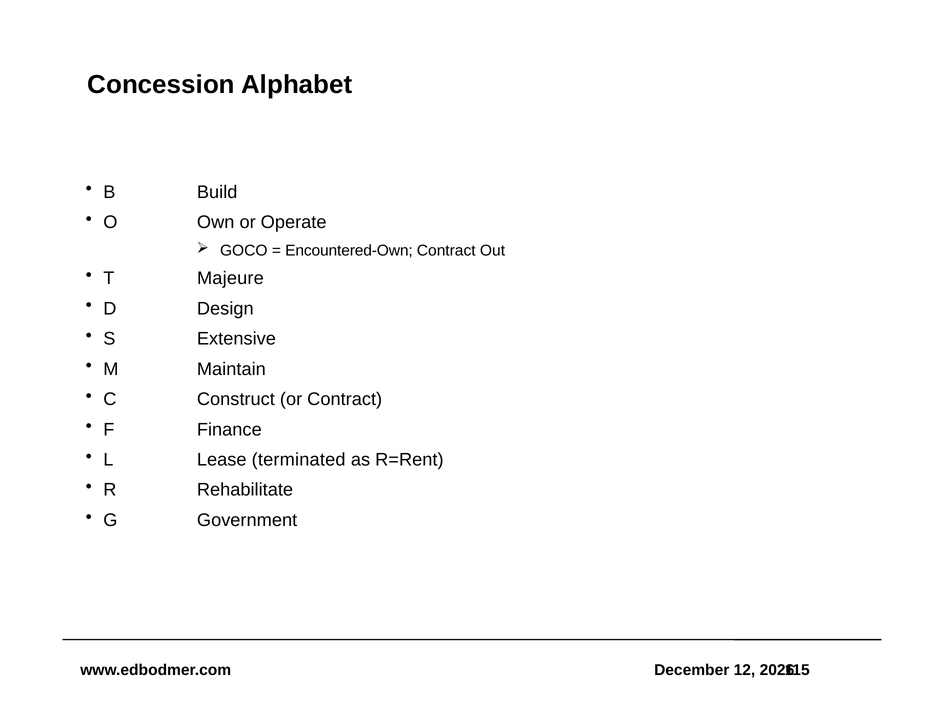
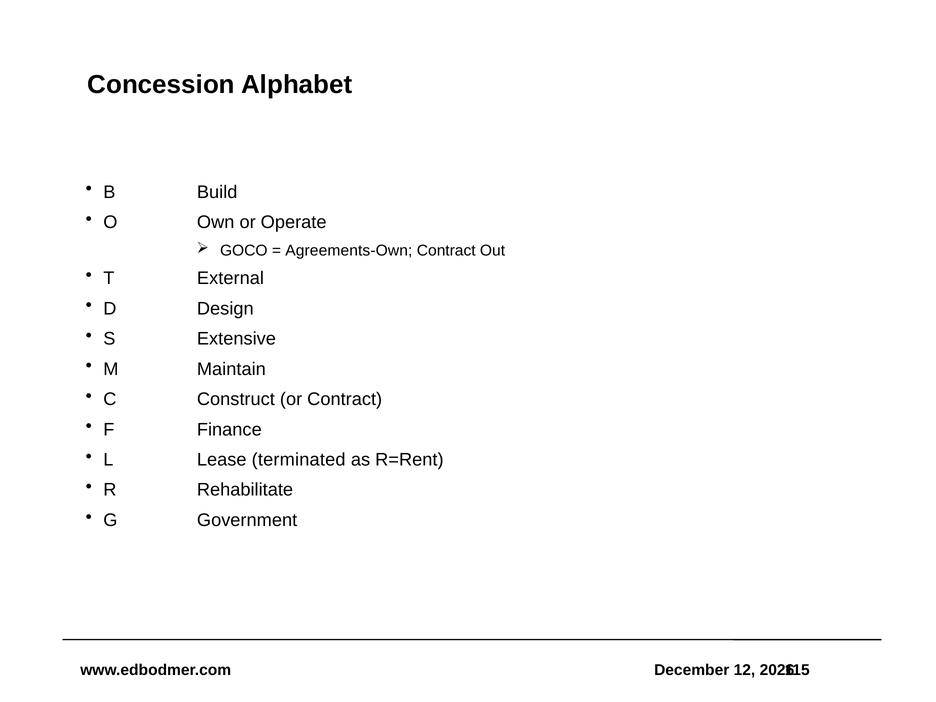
Encountered-Own: Encountered-Own -> Agreements-Own (349, 251)
Majeure: Majeure -> External (231, 278)
